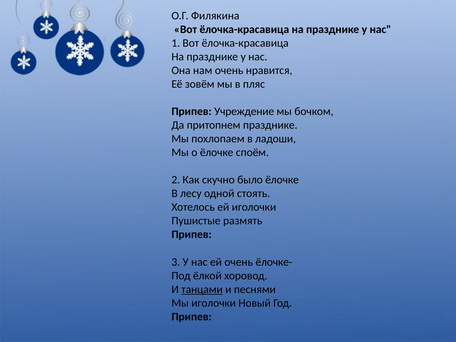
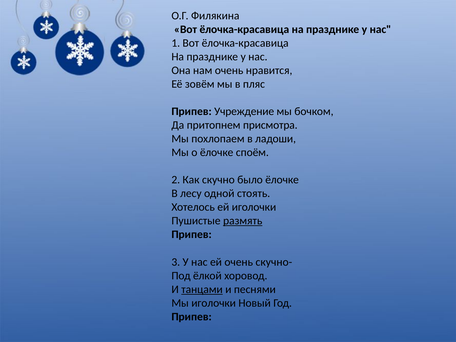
притопнем празднике: празднике -> присмотра (270, 125)
размять underline: none -> present (243, 221)
ёлочке-: ёлочке- -> скучно- (274, 262)
